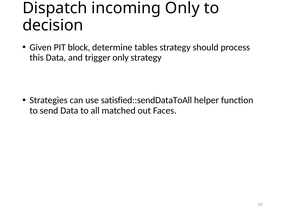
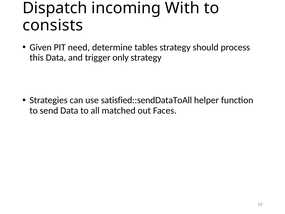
incoming Only: Only -> With (182, 8)
decision: decision -> consists (53, 25)
block: block -> need (79, 47)
